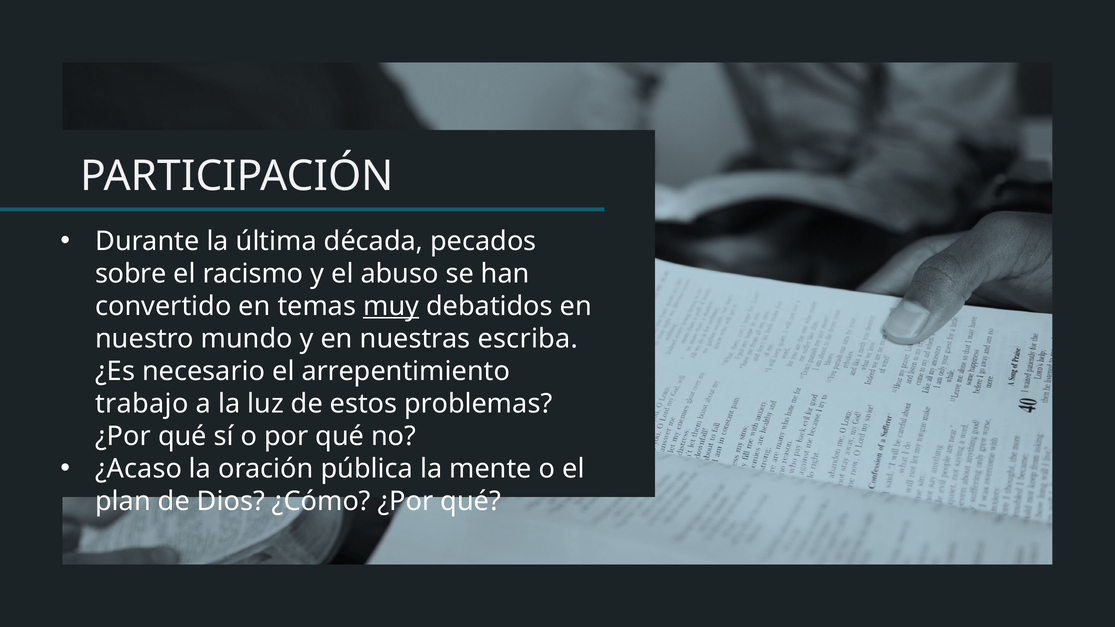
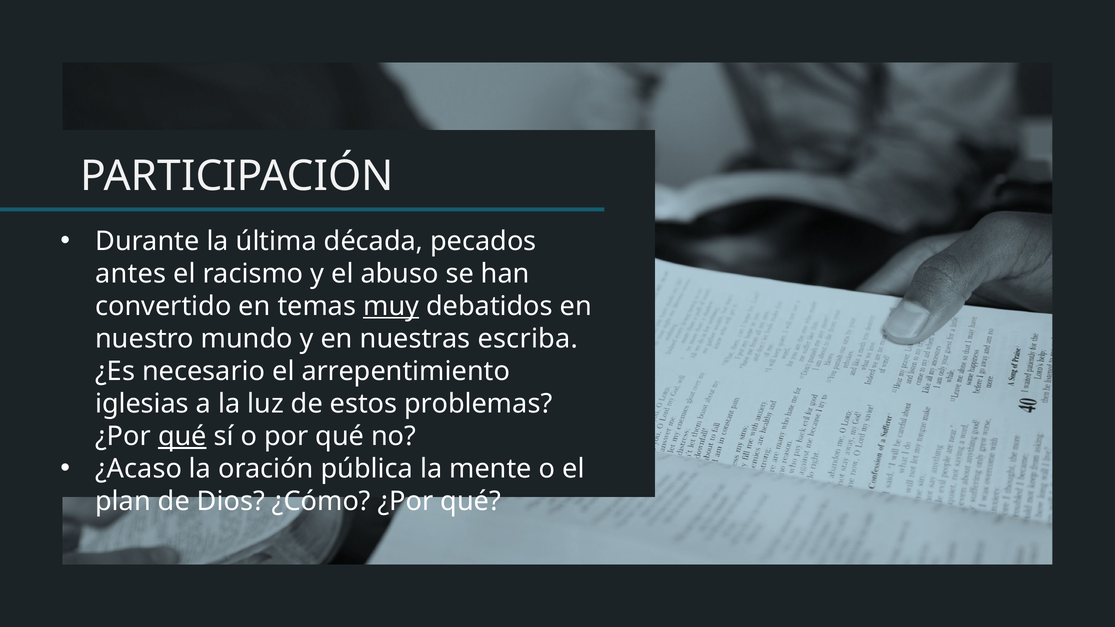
sobre: sobre -> antes (131, 274)
trabajo: trabajo -> iglesias (142, 404)
qué underline: none -> present (182, 436)
